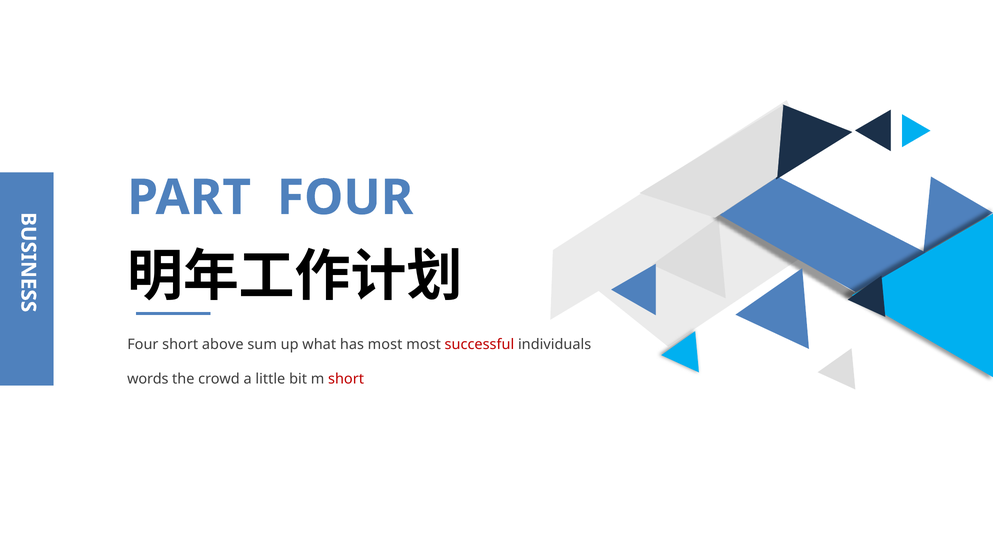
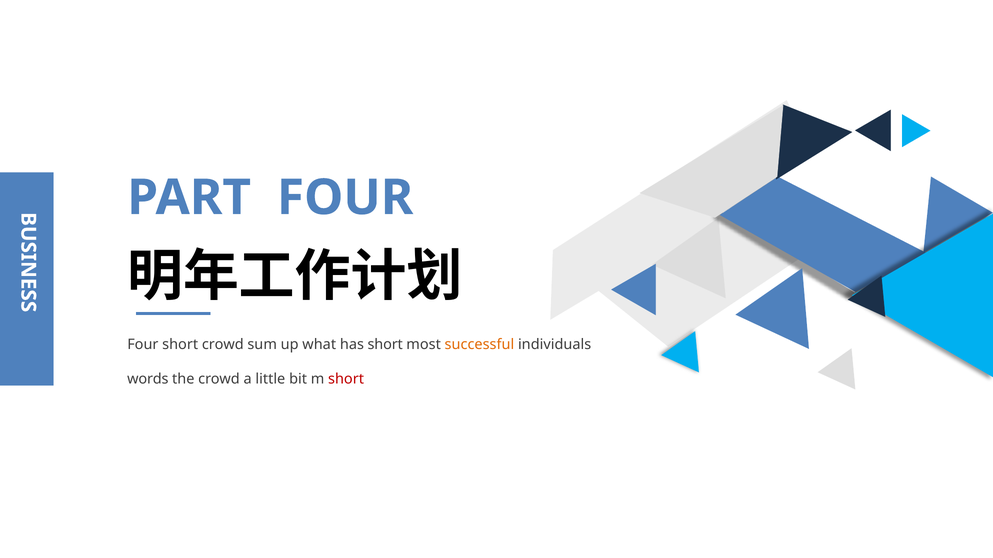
short above: above -> crowd (223, 345)
has most: most -> short (385, 345)
successful colour: red -> orange (479, 345)
